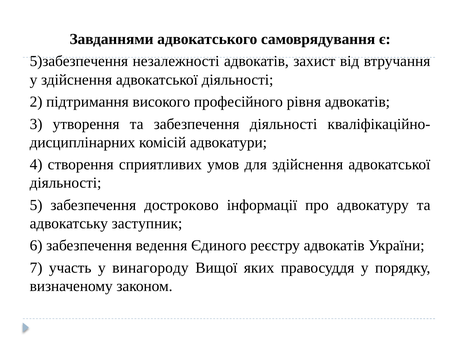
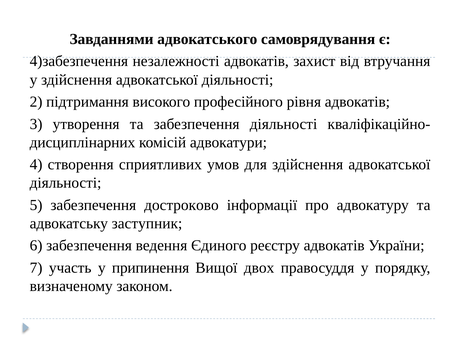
5)забезпечення: 5)забезпечення -> 4)забезпечення (79, 61)
винагороду: винагороду -> припинення (151, 267)
яких: яких -> двох (259, 267)
